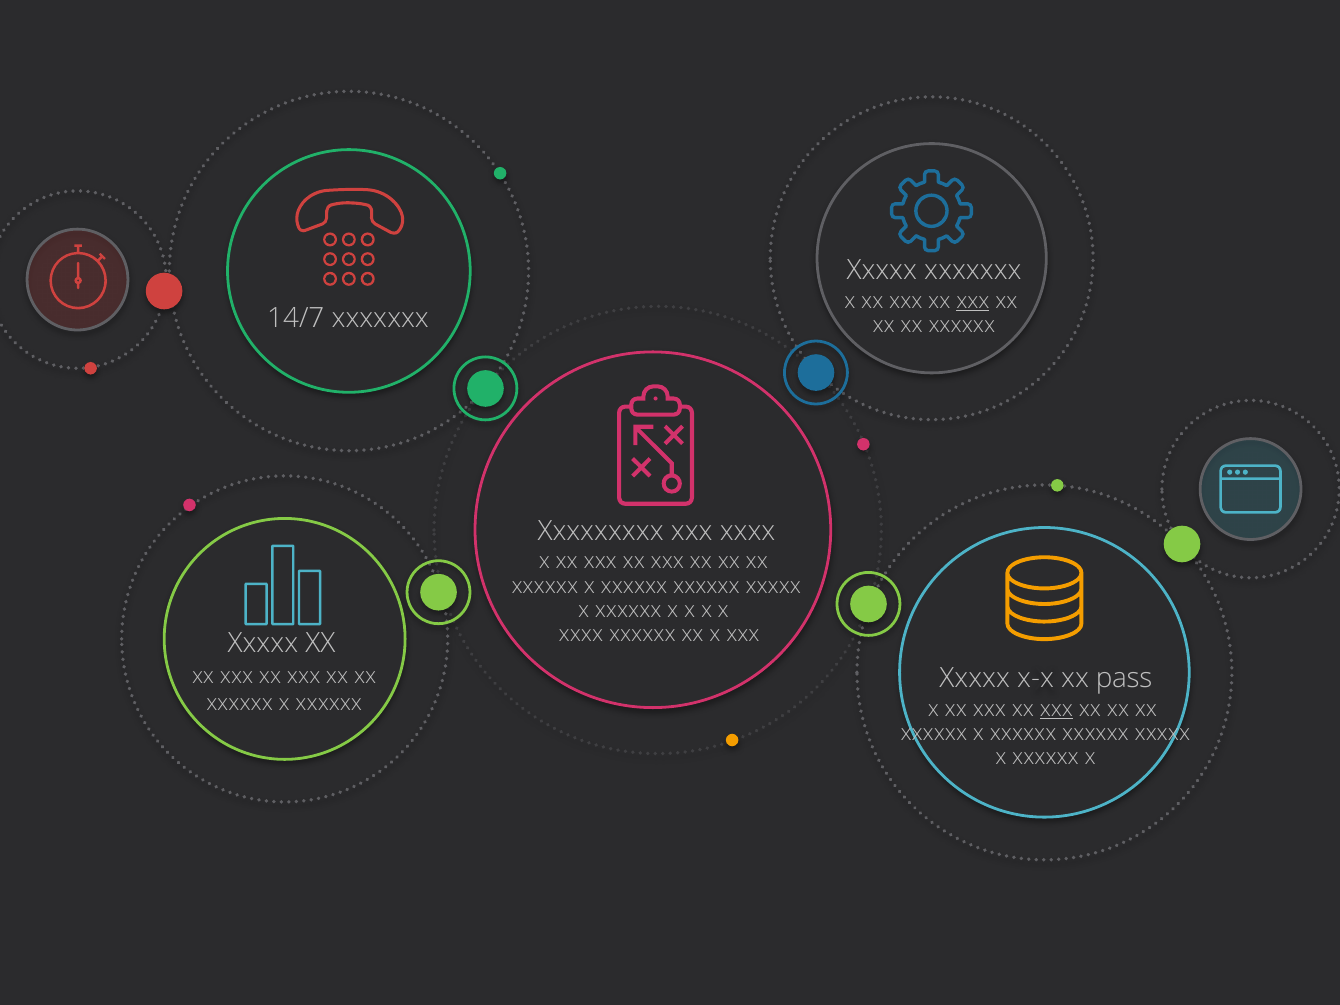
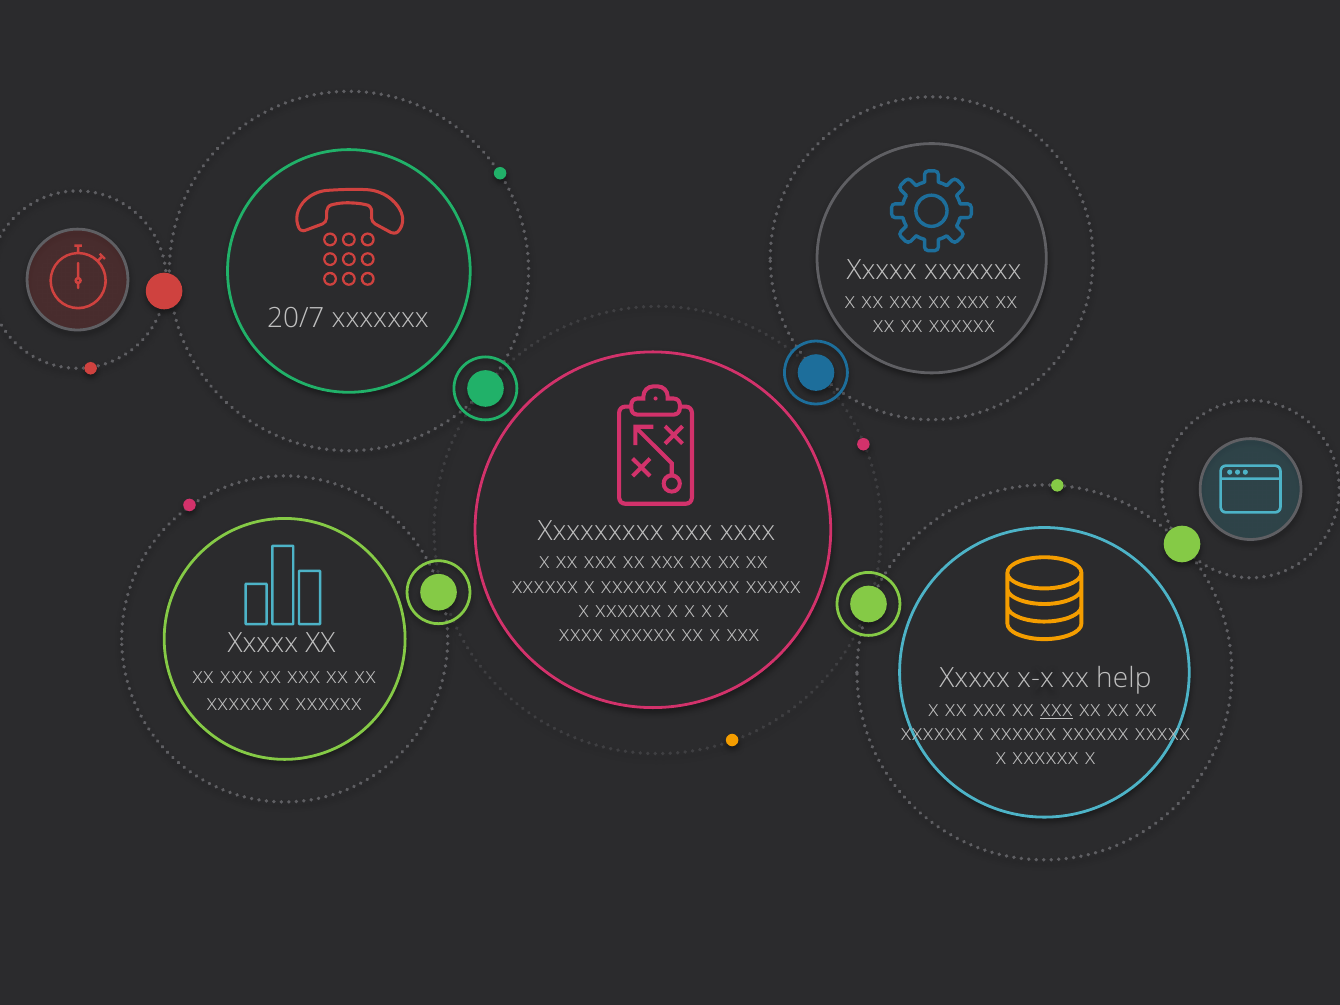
xxx underline: present -> none (973, 301)
14/7: 14/7 -> 20/7 (296, 318)
pass: pass -> help (1124, 679)
